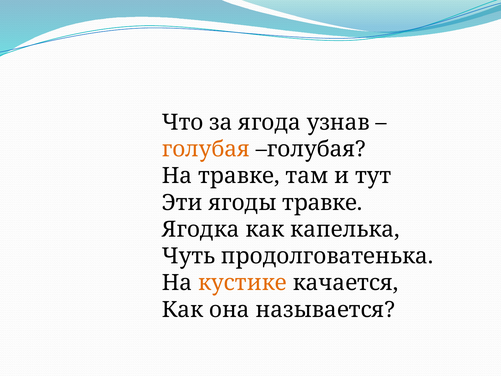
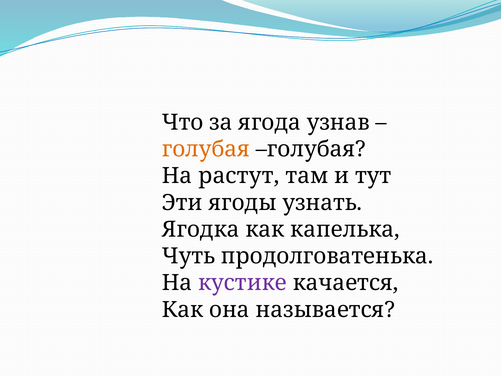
На травке: травке -> растут (239, 176)
ягоды травке: травке -> узнать (322, 203)
кустике colour: orange -> purple (242, 283)
